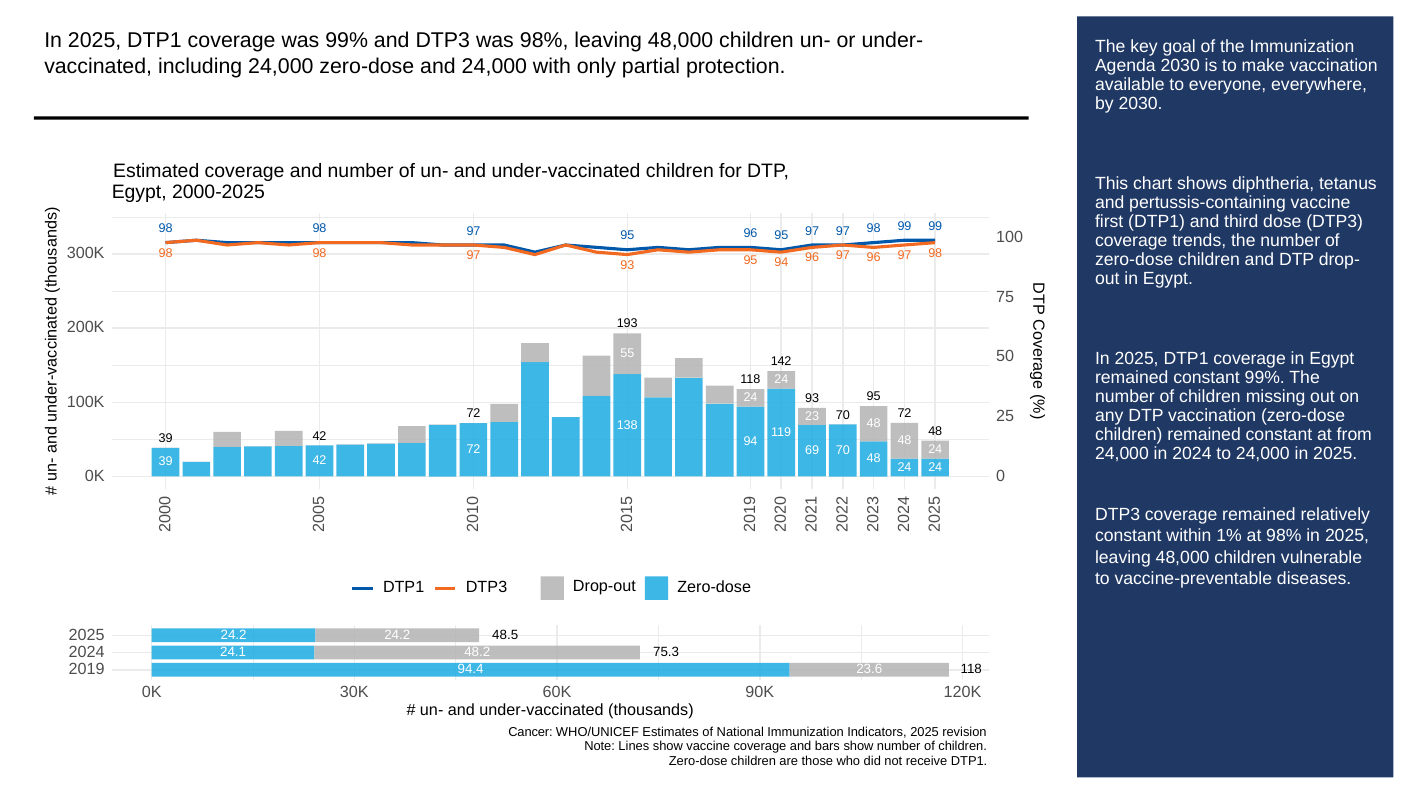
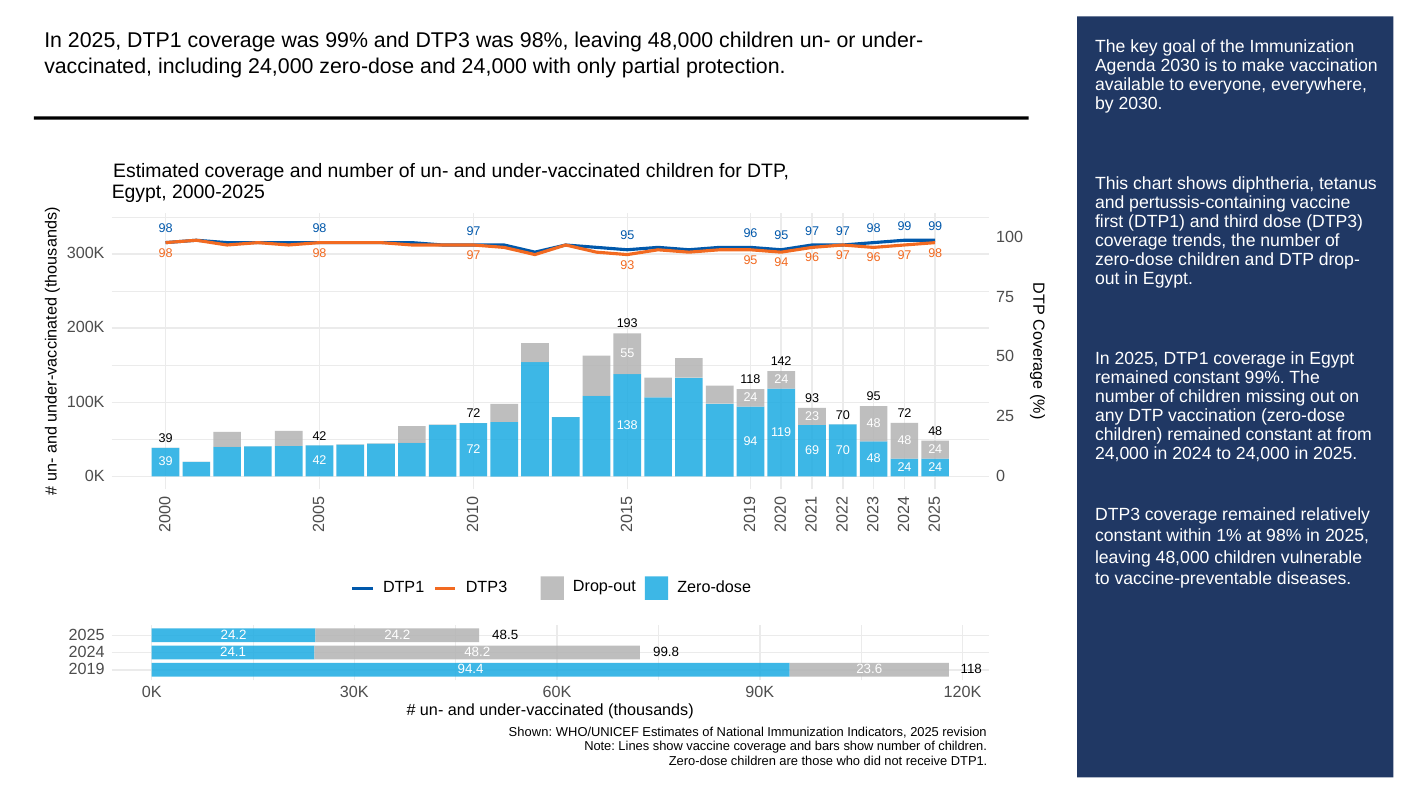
75.3: 75.3 -> 99.8 (666, 652)
Cancer: Cancer -> Shown (530, 732)
